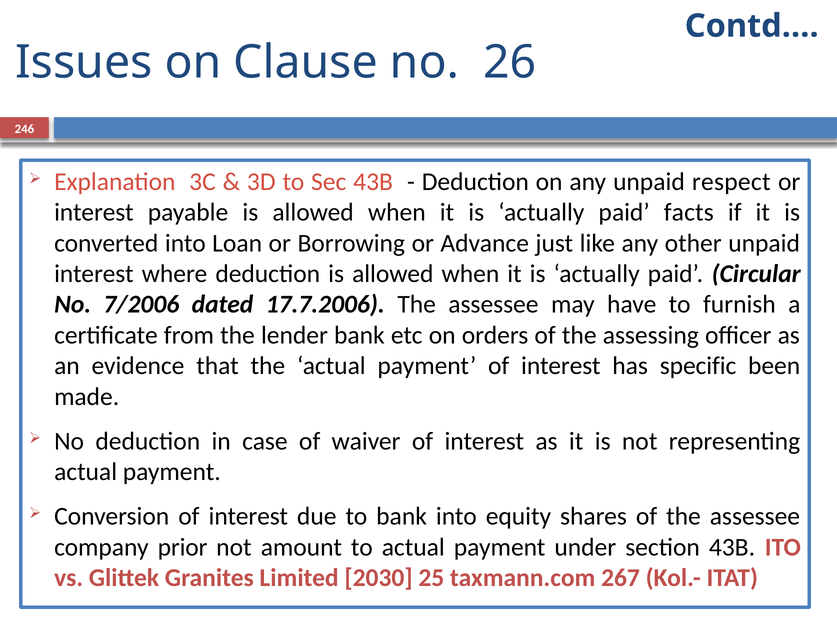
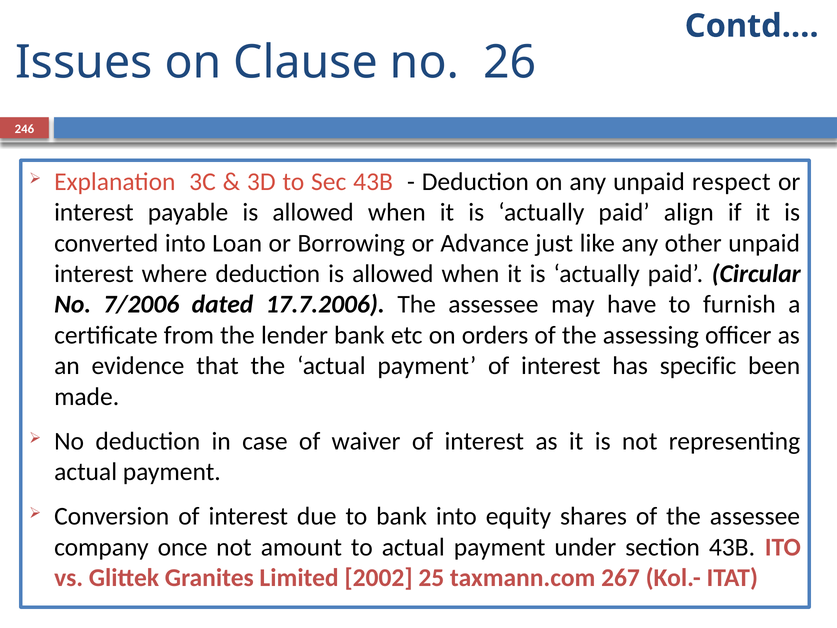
facts: facts -> align (689, 212)
prior: prior -> once (183, 547)
2030: 2030 -> 2002 (379, 578)
